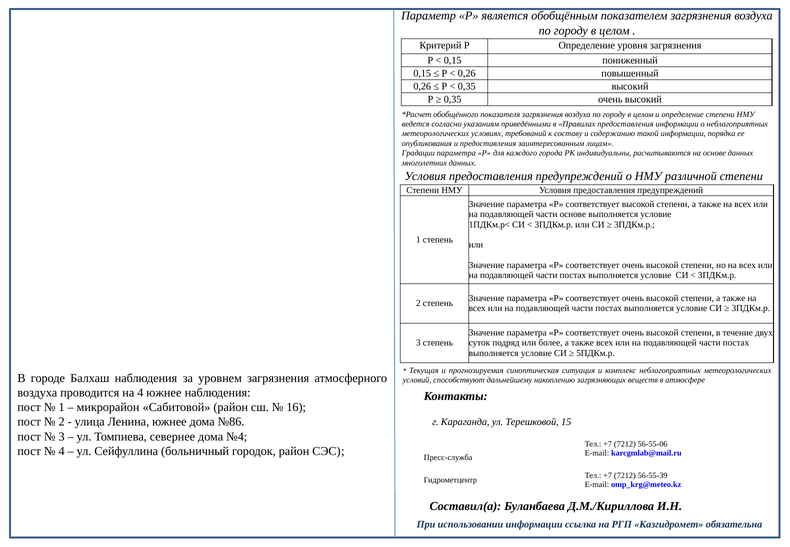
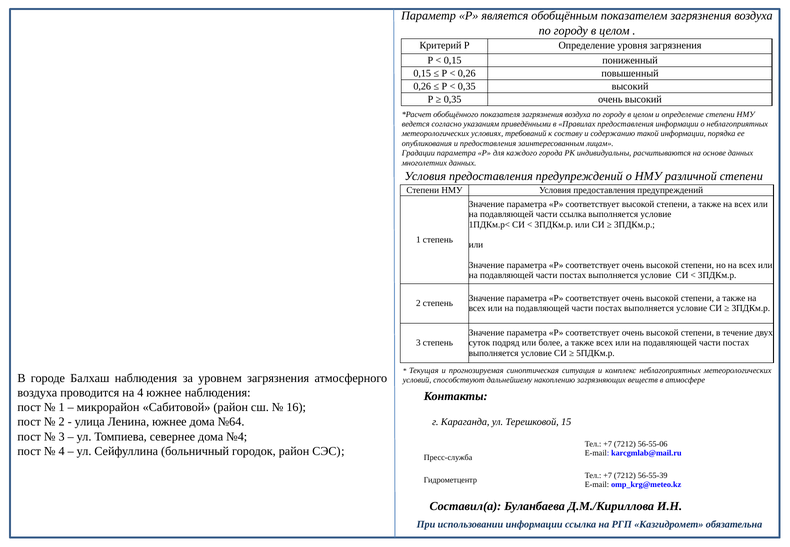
части основе: основе -> ссылка (573, 214)
№86: №86 -> №64 (231, 422)
